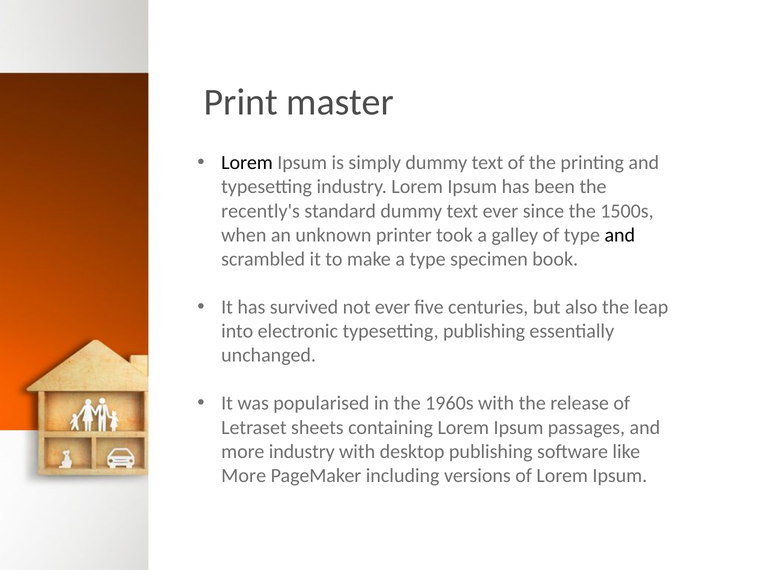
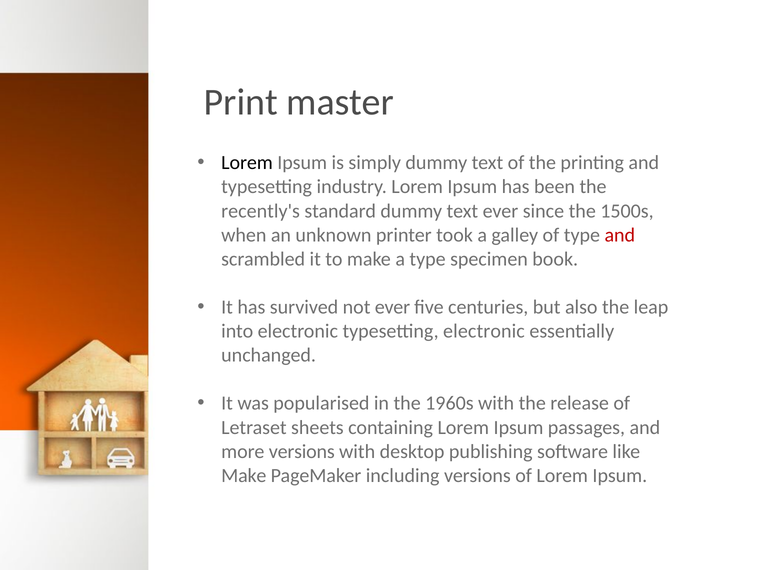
and colour: black -> red (620, 235)
typesetting publishing: publishing -> electronic (484, 331)
more industry: industry -> versions (302, 451)
More: More -> Make (244, 476)
